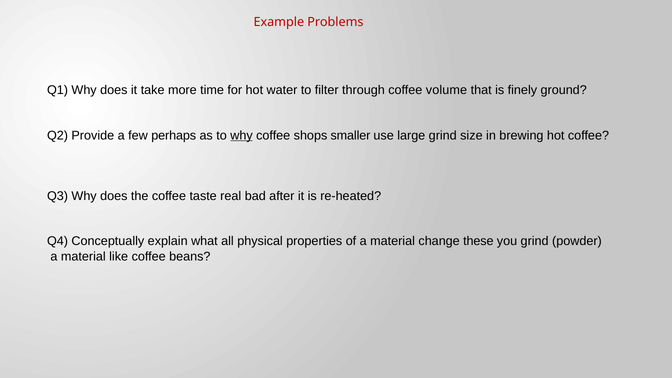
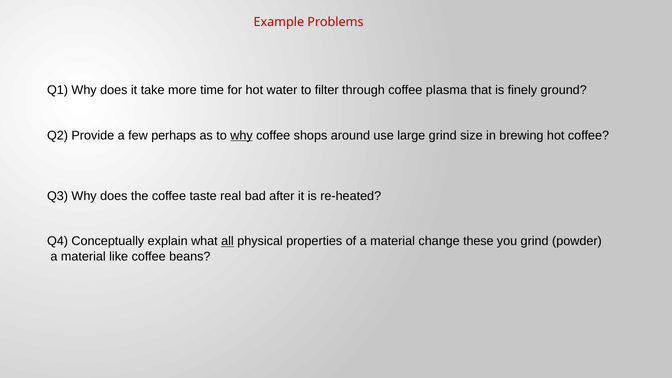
volume: volume -> plasma (446, 90)
smaller: smaller -> around (350, 135)
all underline: none -> present (228, 241)
